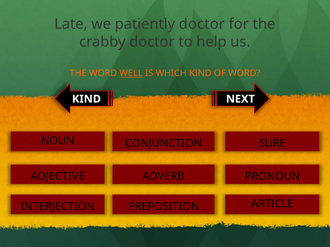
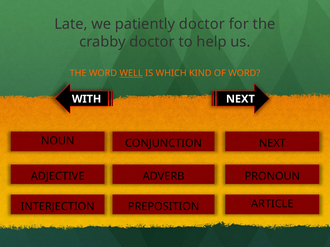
KIND: KIND -> WITH (87, 99)
SURE: SURE -> NEXT (272, 144)
